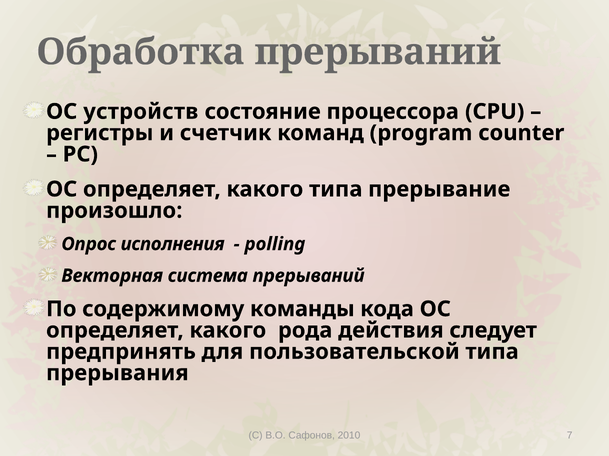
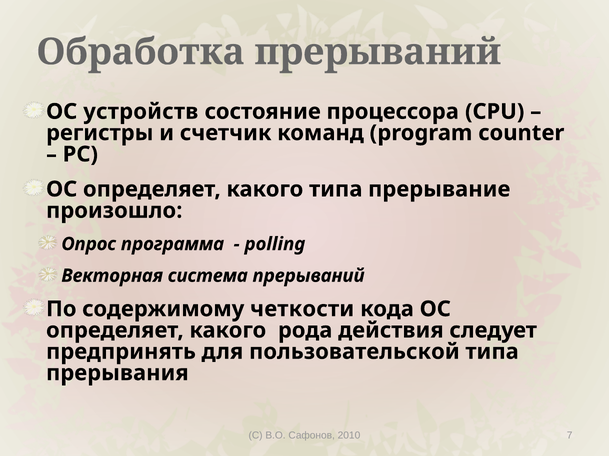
исполнения: исполнения -> программа (173, 244)
команды: команды -> четкости (302, 309)
